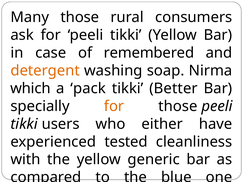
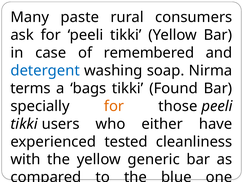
Many those: those -> paste (80, 17)
detergent colour: orange -> blue (45, 71)
which: which -> terms (30, 88)
pack: pack -> bags (88, 88)
Better: Better -> Found (173, 88)
